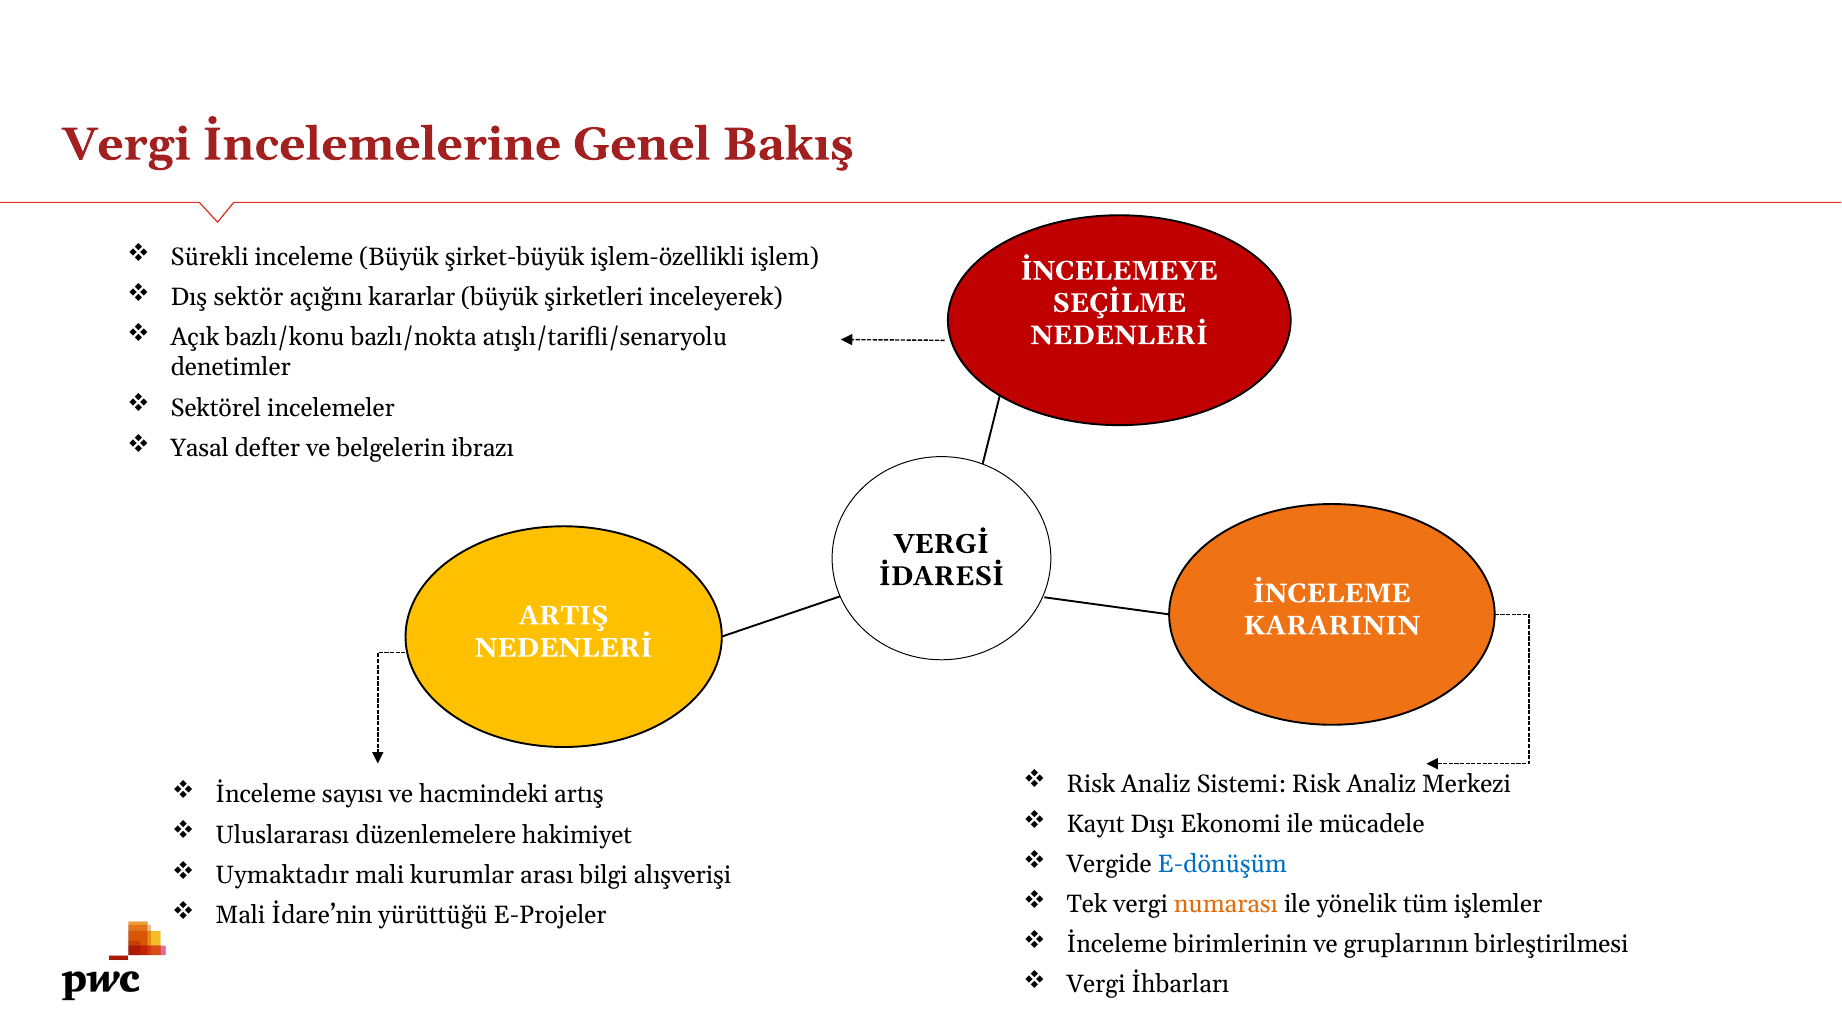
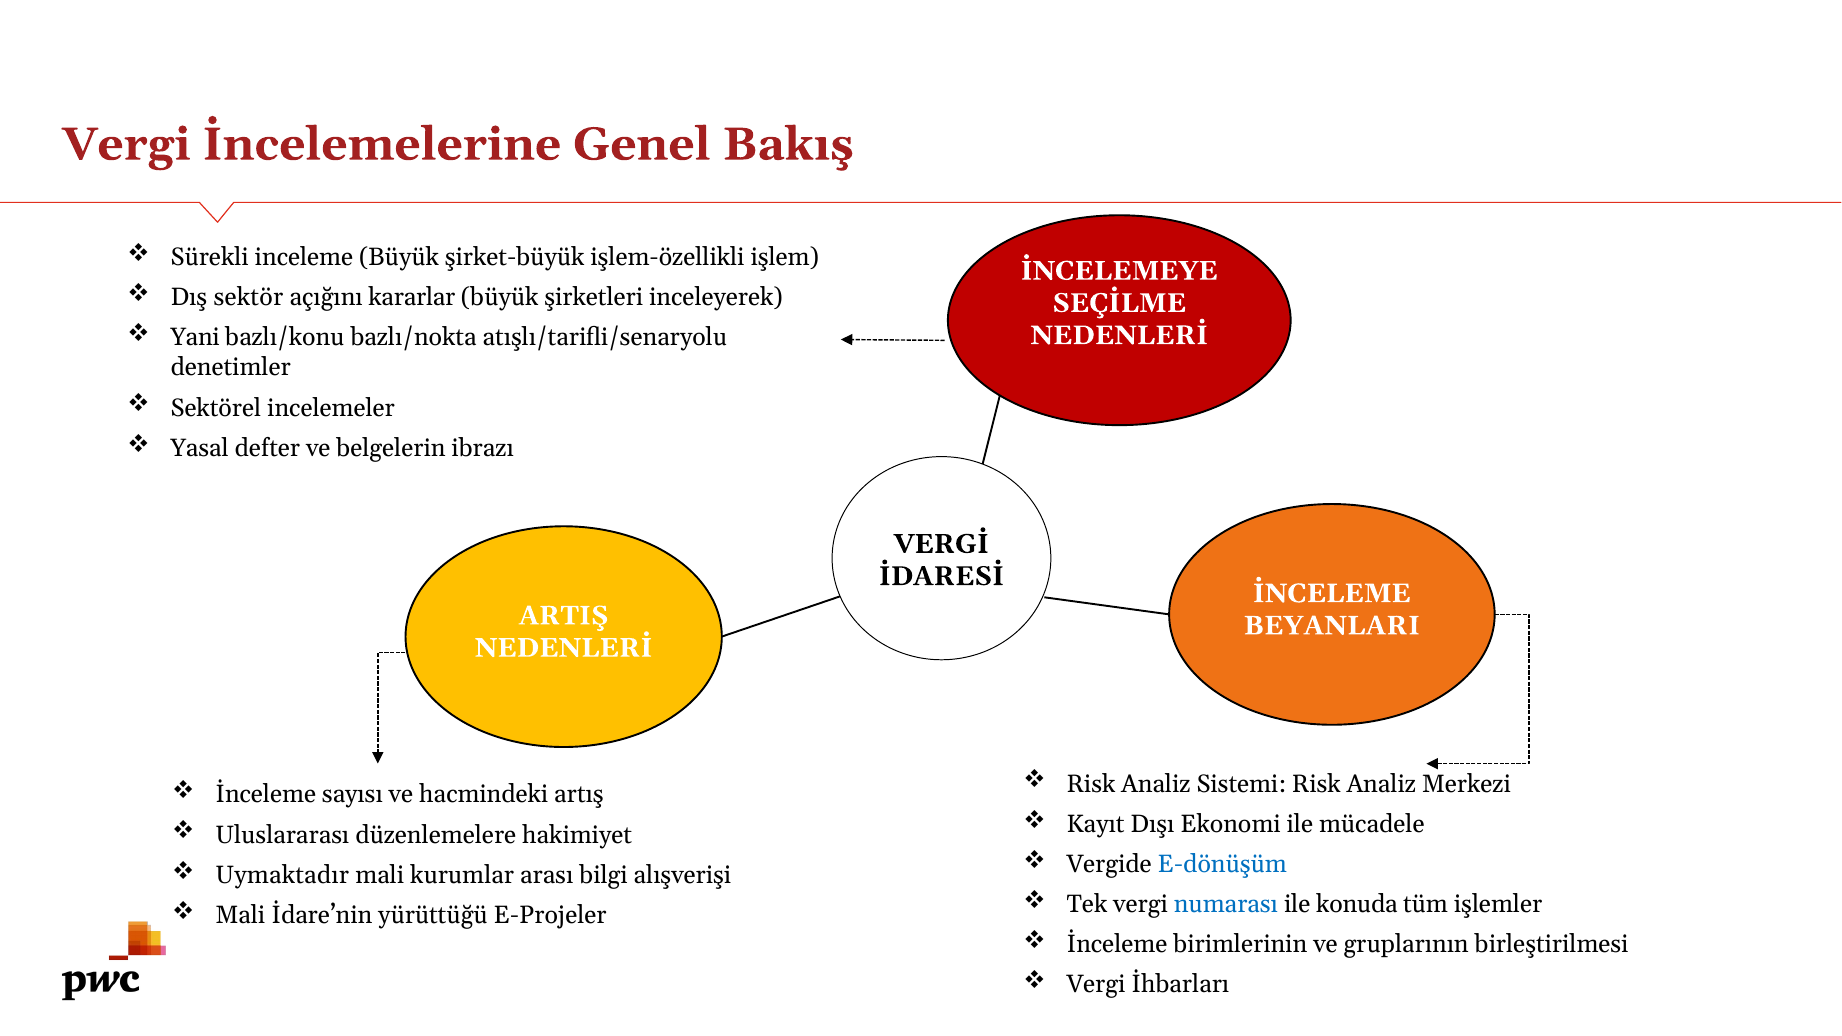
Açık: Açık -> Yani (195, 338)
KARARININ: KARARININ -> BEYANLARI (1332, 626)
numarası colour: orange -> blue (1226, 904)
yönelik: yönelik -> konuda (1357, 904)
